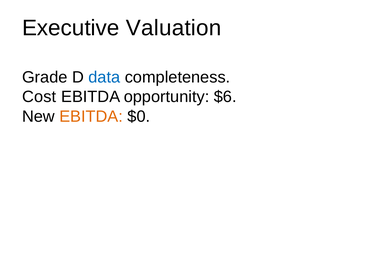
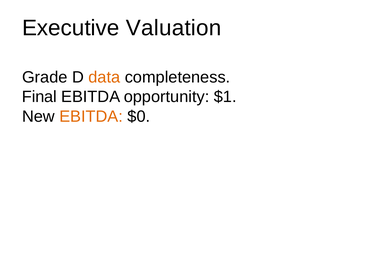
data colour: blue -> orange (104, 77)
Cost: Cost -> Final (39, 97)
$6: $6 -> $1 (225, 97)
